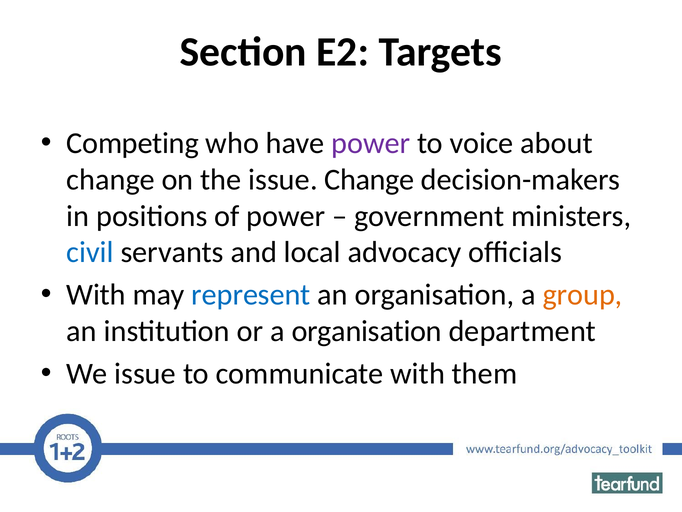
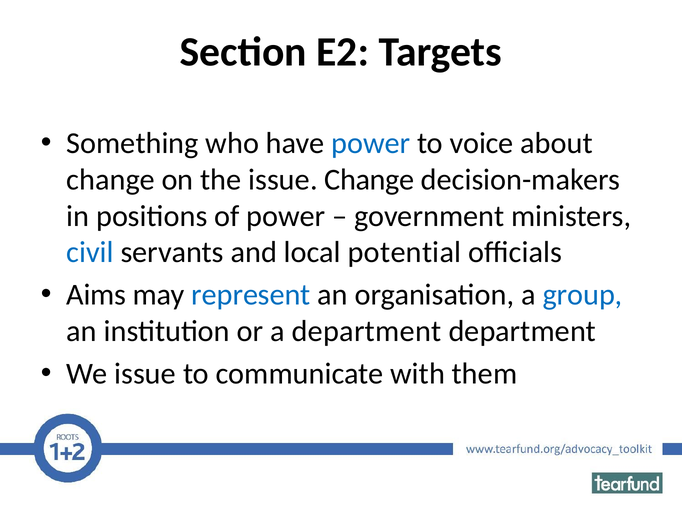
Competing: Competing -> Something (133, 143)
power colour: purple -> blue (371, 143)
advocacy: advocacy -> potential (405, 252)
With: With -> Aims (96, 295)
group colour: orange -> blue (583, 295)
a organisation: organisation -> department (366, 331)
